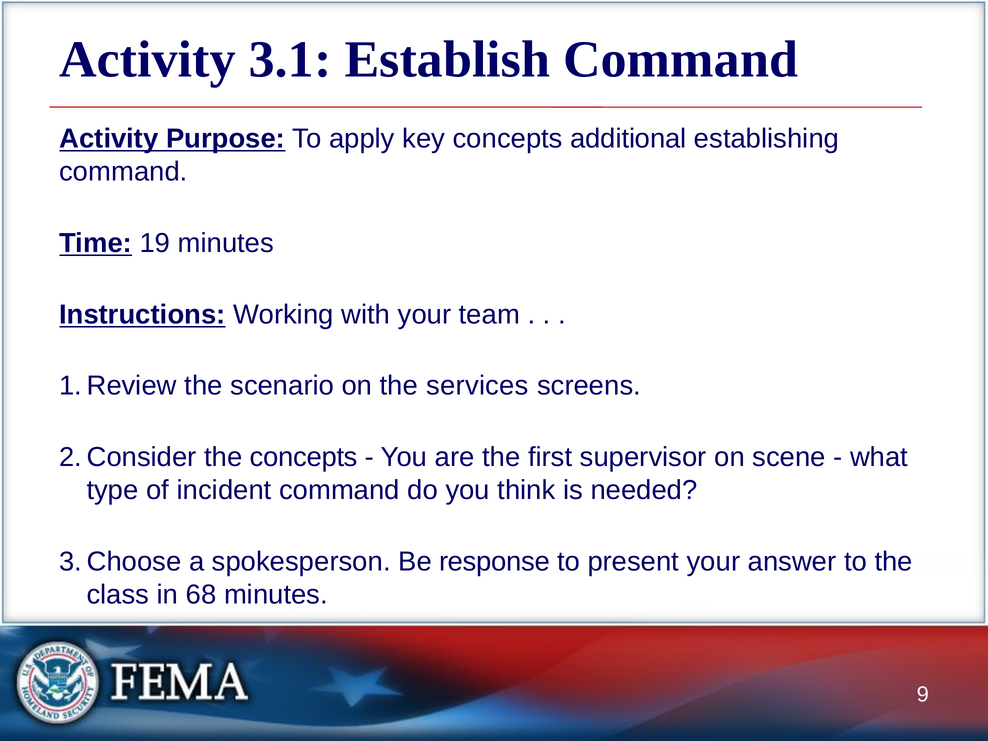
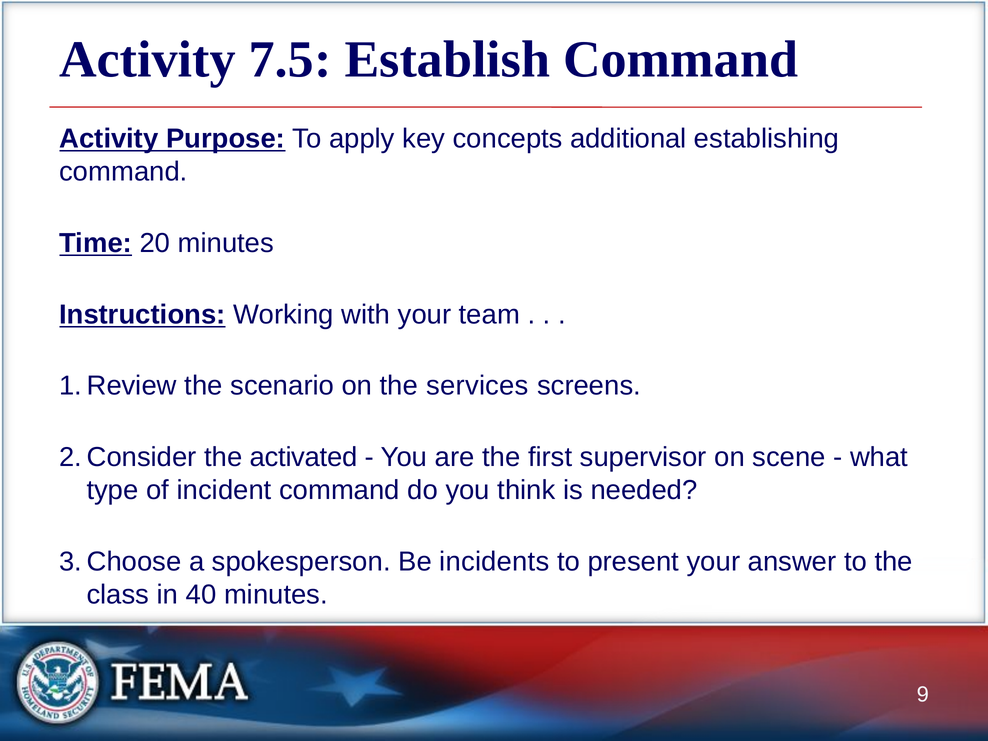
3.1: 3.1 -> 7.5 (290, 60)
19: 19 -> 20 (155, 243)
the concepts: concepts -> activated (304, 457)
response: response -> incidents (494, 562)
68: 68 -> 40 (201, 595)
